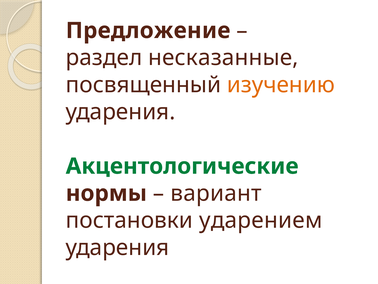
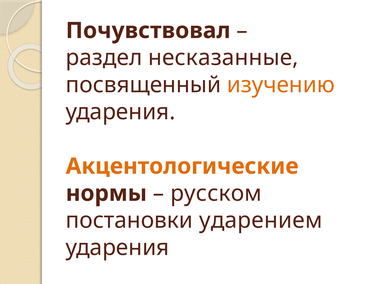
Предложение: Предложение -> Почувствовал (148, 31)
Акцентологические colour: green -> orange (182, 166)
вариант: вариант -> русском (216, 193)
